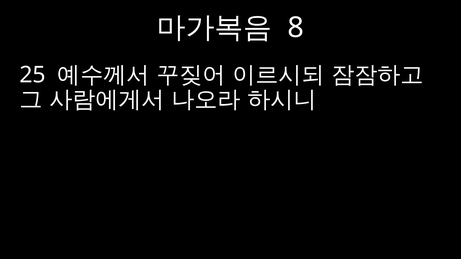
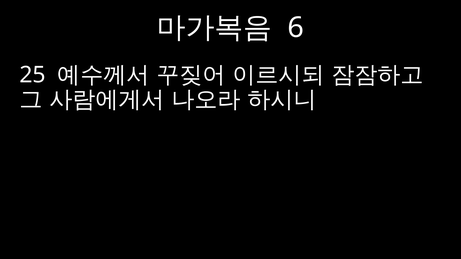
8: 8 -> 6 (296, 28)
